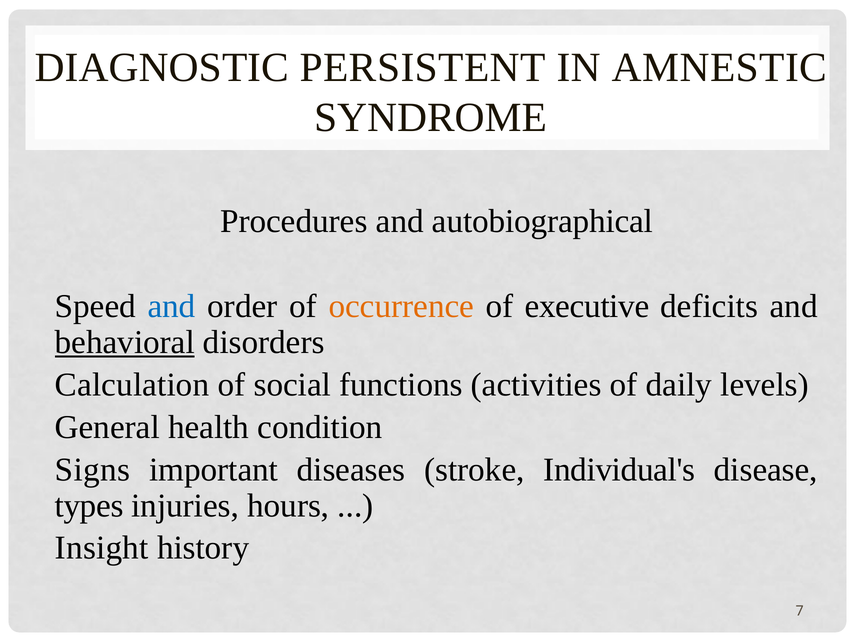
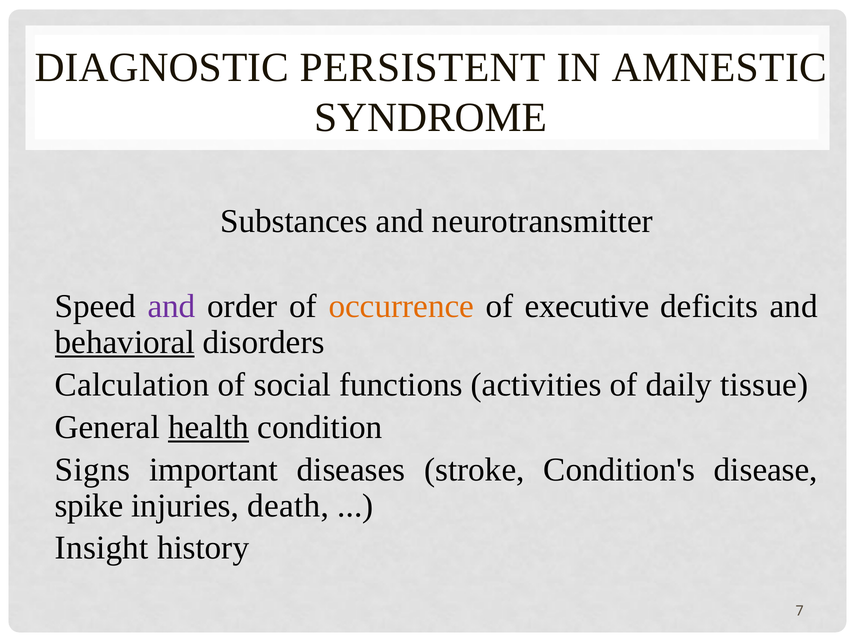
Procedures: Procedures -> Substances (294, 221)
autobiographical: autobiographical -> neurotransmitter (542, 221)
and colour: blue -> purple (172, 306)
levels: levels -> tissue (764, 385)
health underline: none -> present (209, 427)
Individual's: Individual's -> Condition's (619, 470)
types: types -> spike (89, 506)
hours: hours -> death (288, 506)
